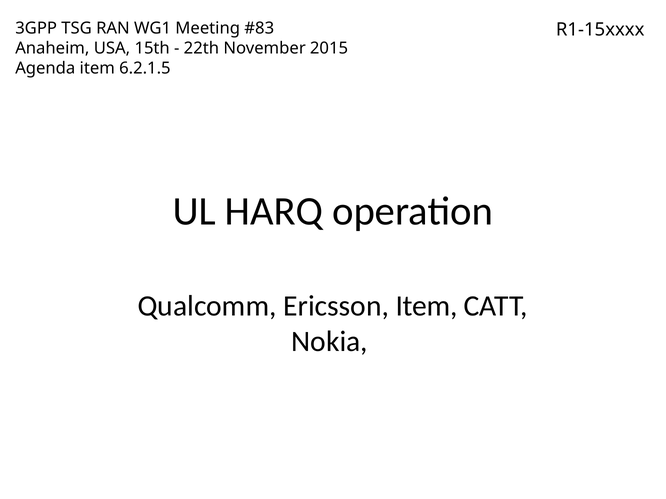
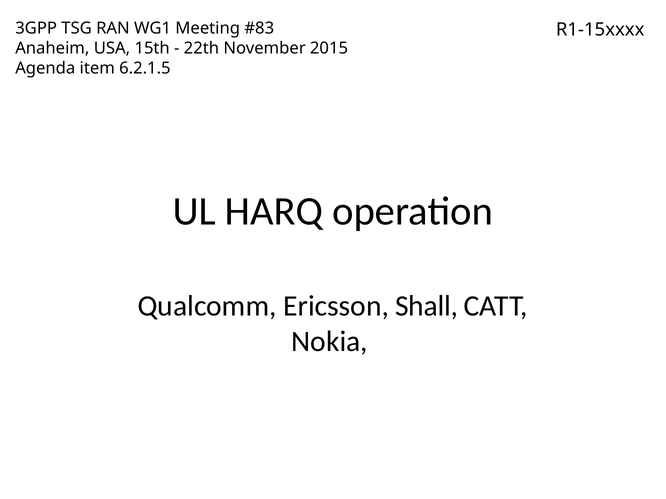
Ericsson Item: Item -> Shall (426, 306)
